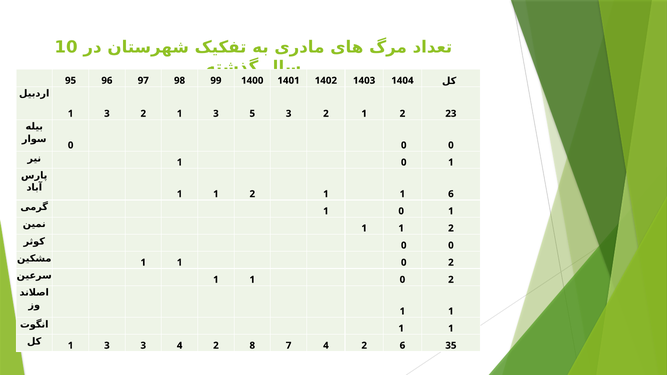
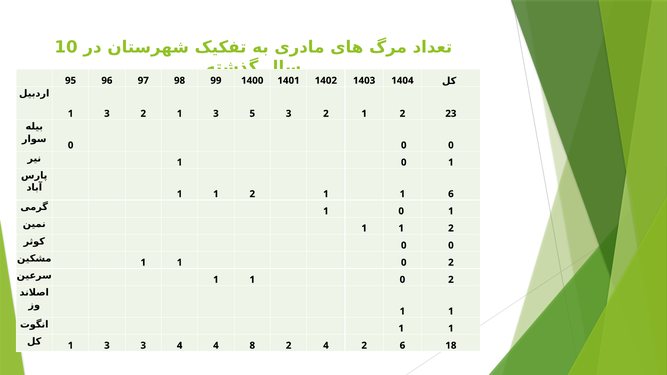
3 4 2: 2 -> 4 (216, 346)
8 7: 7 -> 2 (289, 346)
35: 35 -> 18 (451, 346)
